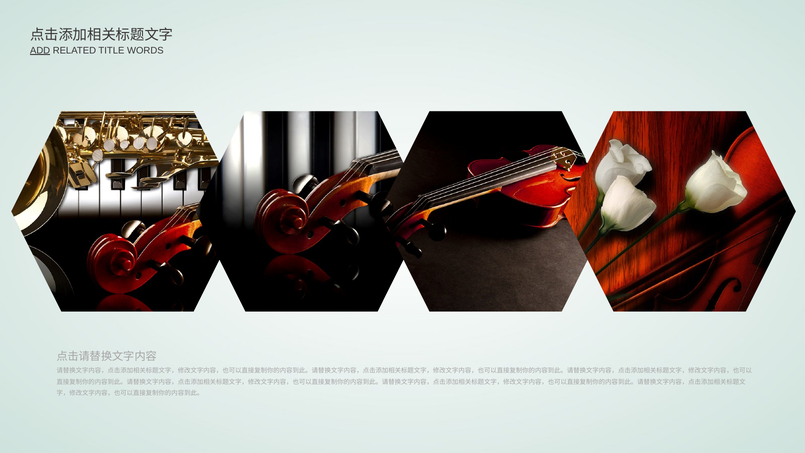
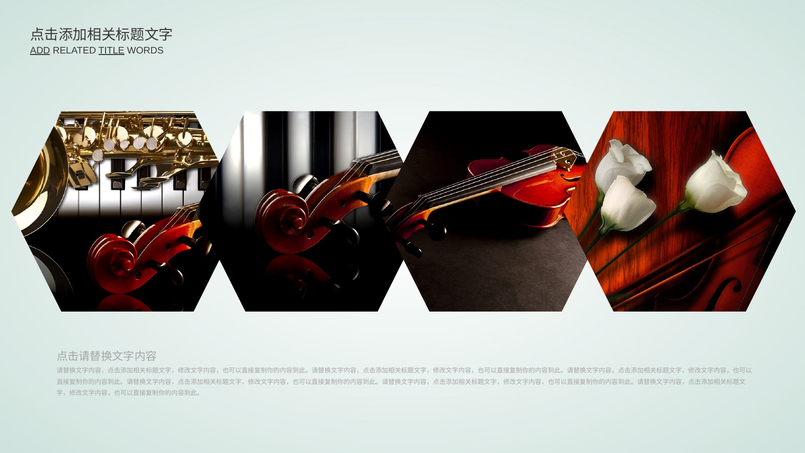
TITLE underline: none -> present (111, 50)
